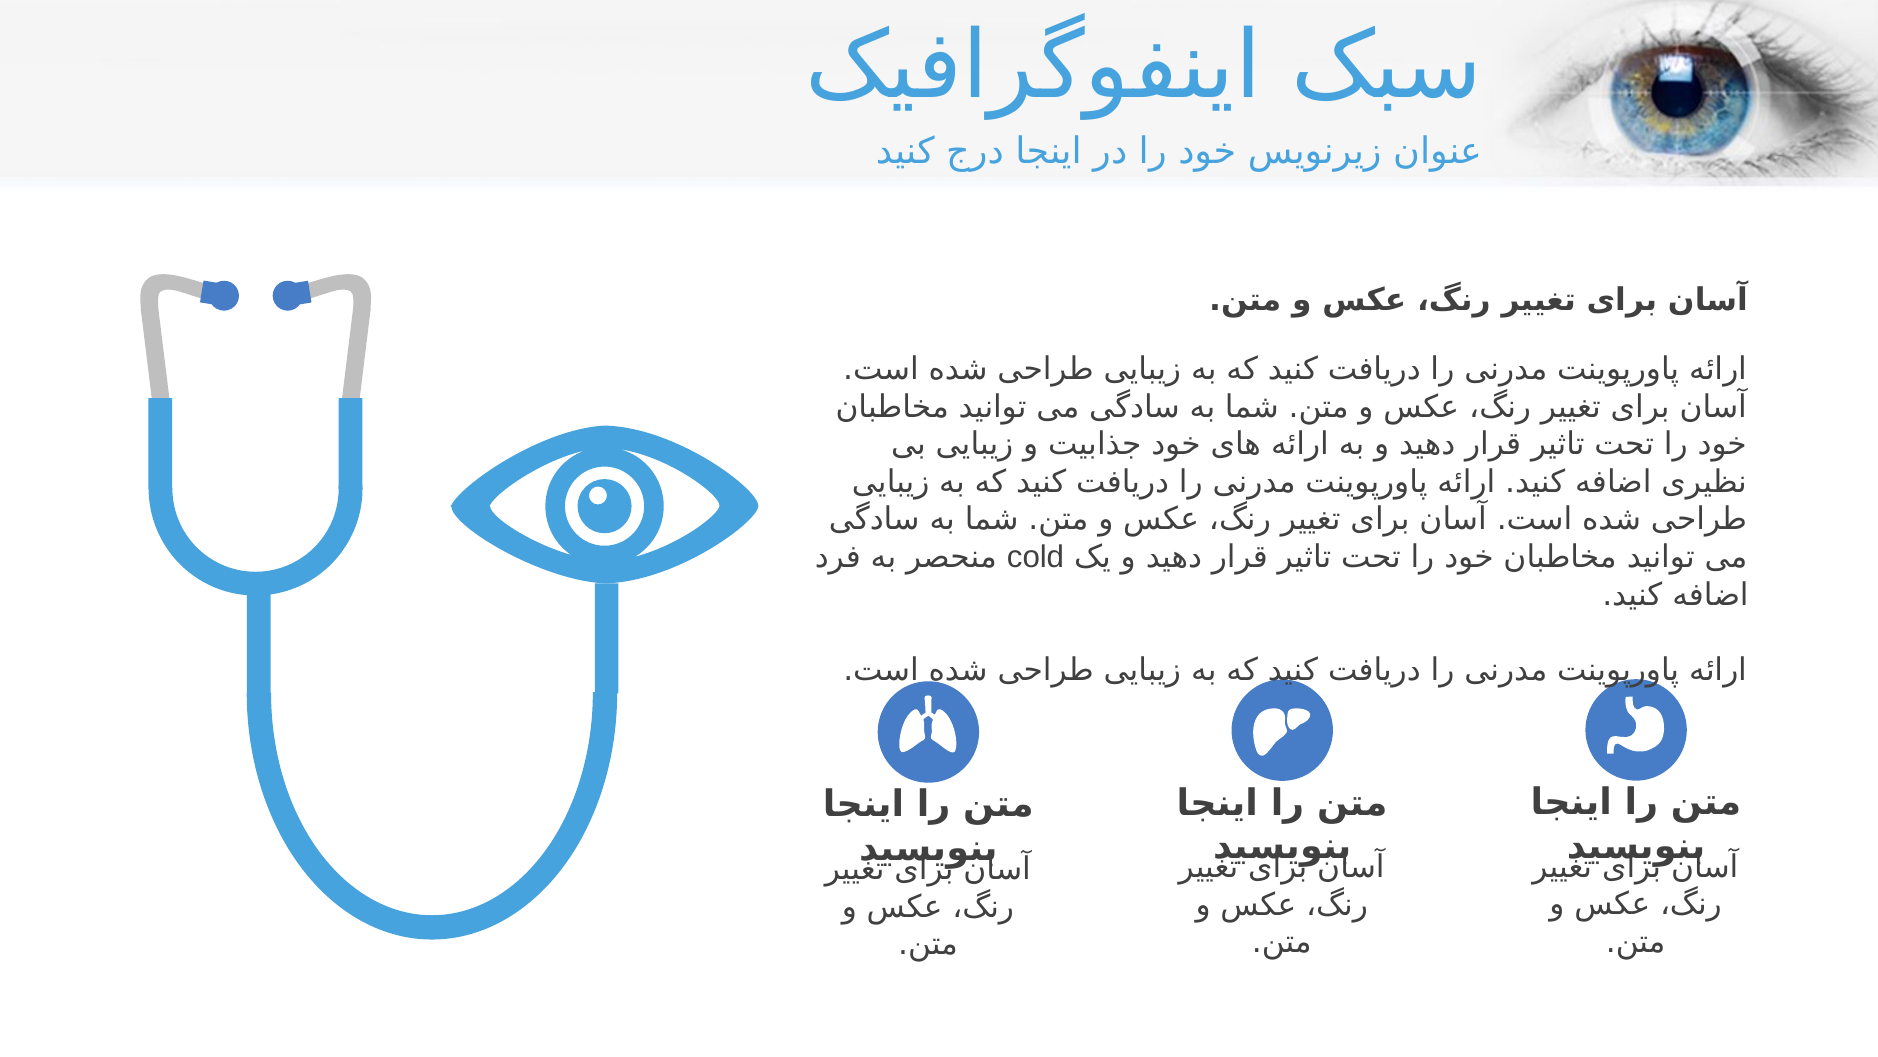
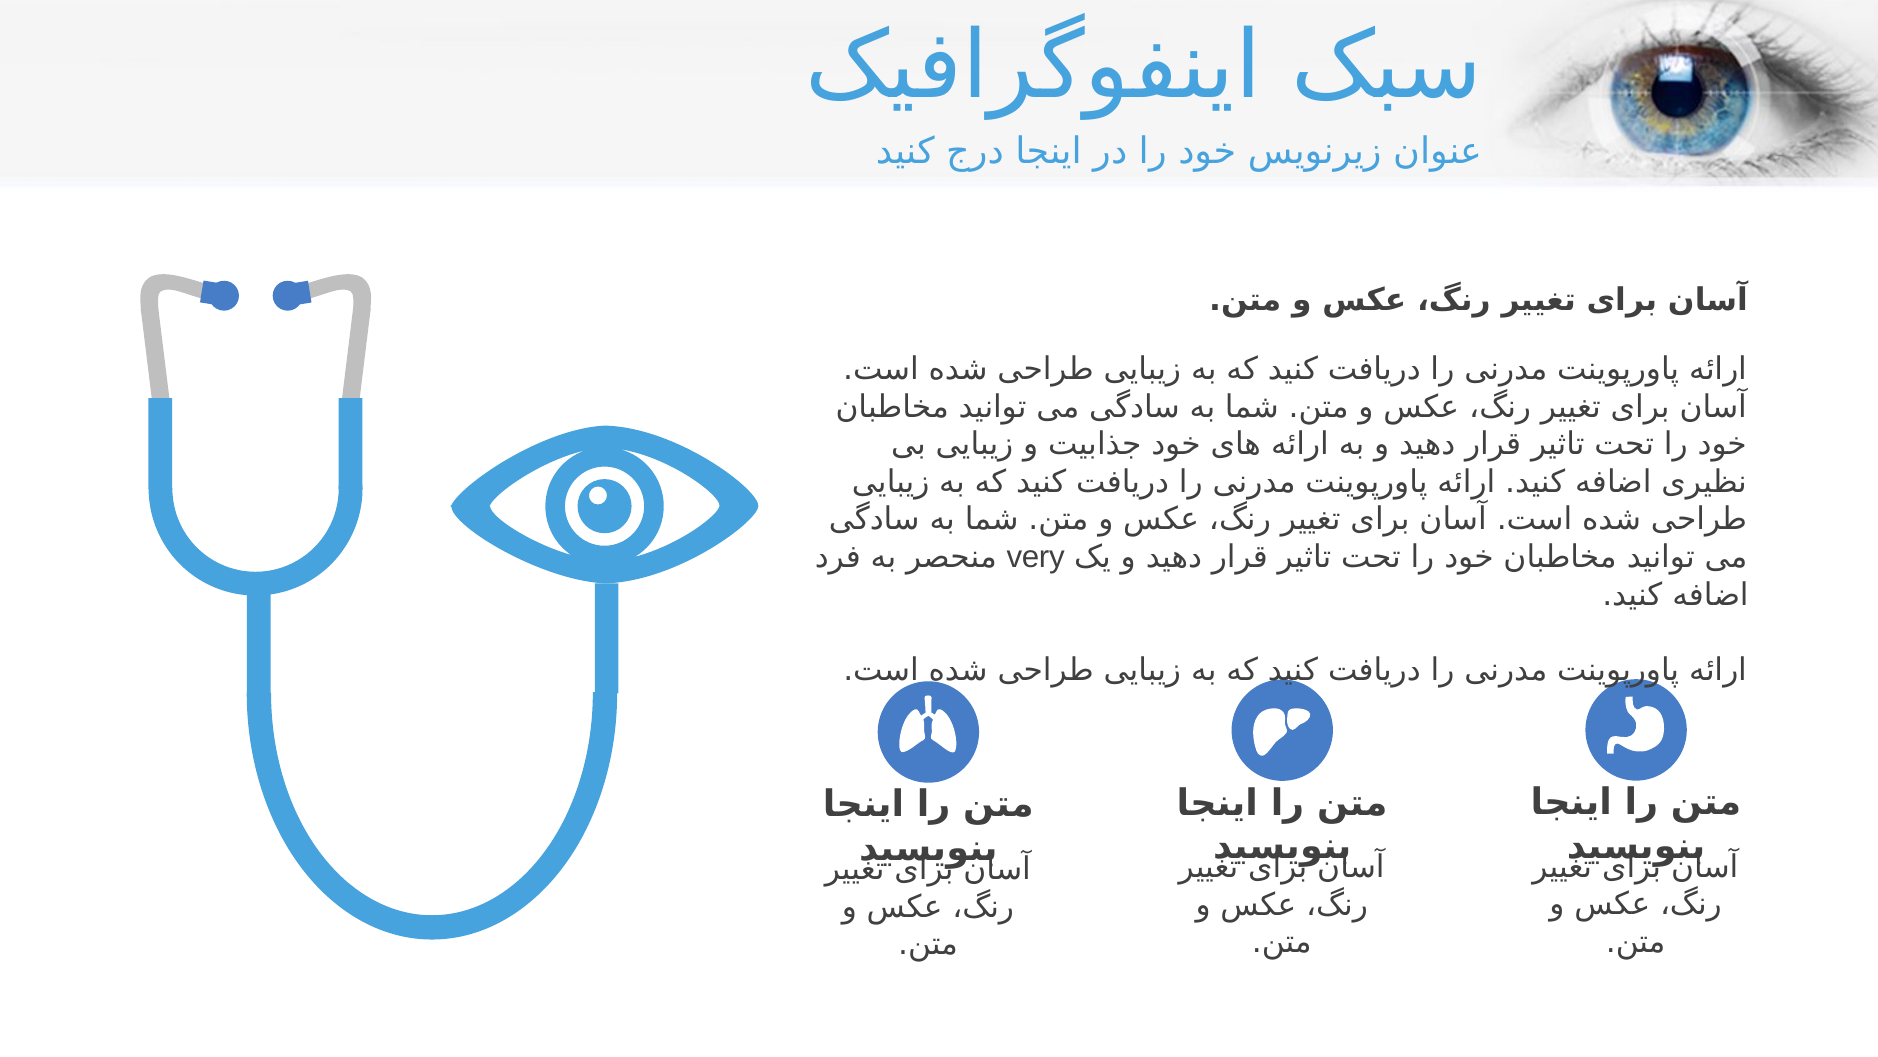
cold: cold -> very (1036, 557)
